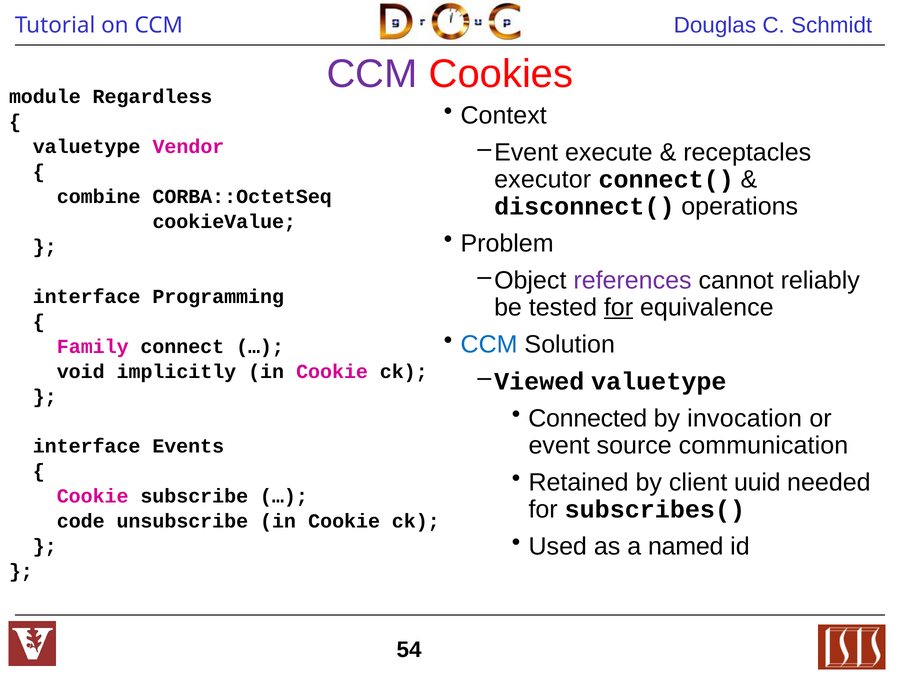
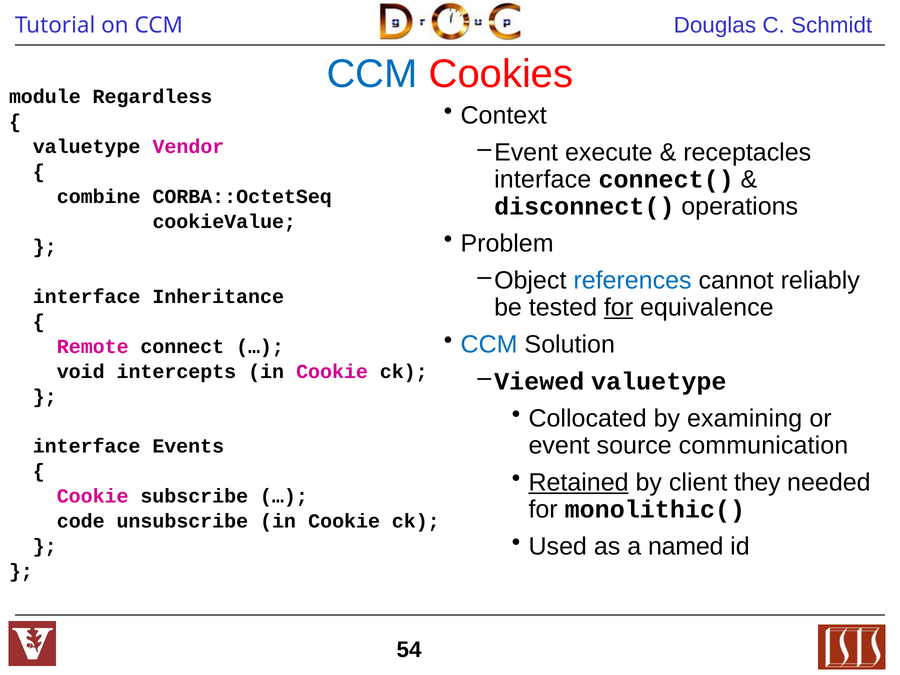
CCM colour: purple -> blue (372, 74)
executor: executor -> interface (543, 179)
references colour: purple -> blue (632, 280)
Programming: Programming -> Inheritance (218, 297)
Family: Family -> Remote (93, 346)
implicitly: implicitly -> intercepts (176, 371)
Connected: Connected -> Collocated (588, 418)
invocation: invocation -> examining (745, 418)
Retained underline: none -> present (579, 482)
uuid: uuid -> they (757, 482)
subscribes(: subscribes( -> monolithic( (655, 509)
